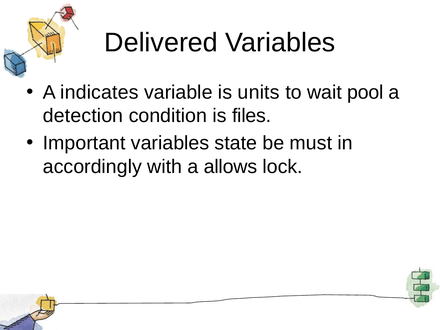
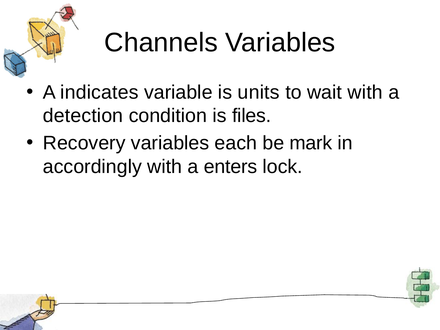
Delivered: Delivered -> Channels (161, 43)
wait pool: pool -> with (365, 92)
Important: Important -> Recovery (84, 143)
state: state -> each (236, 143)
must: must -> mark (311, 143)
allows: allows -> enters (231, 167)
